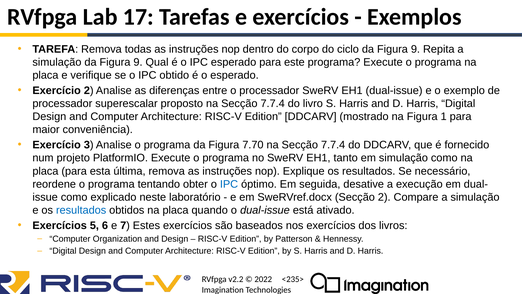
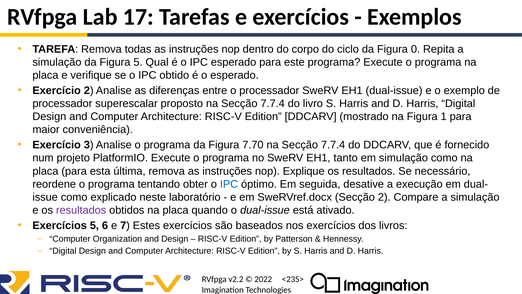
ciclo da Figura 9: 9 -> 0 (415, 49)
simulação da Figura 9: 9 -> 5 (138, 62)
resultados colour: blue -> purple (81, 210)
